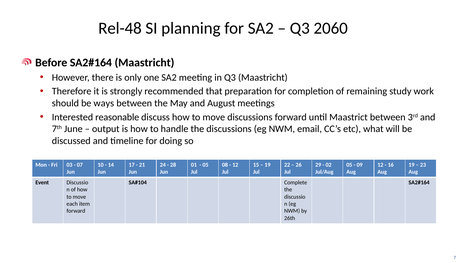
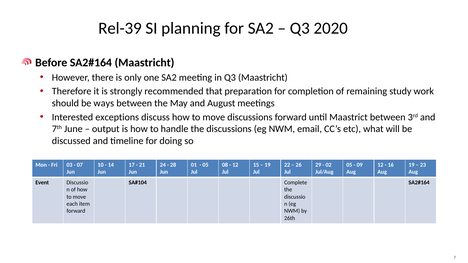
Rel-48: Rel-48 -> Rel-39 (120, 28)
2060: 2060 -> 2020 (331, 28)
reasonable: reasonable -> exceptions (117, 117)
